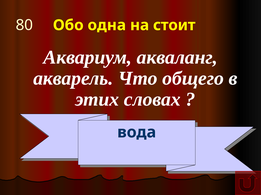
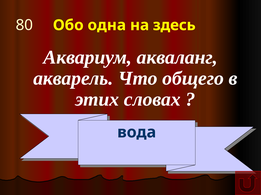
стоит: стоит -> здесь (174, 25)
